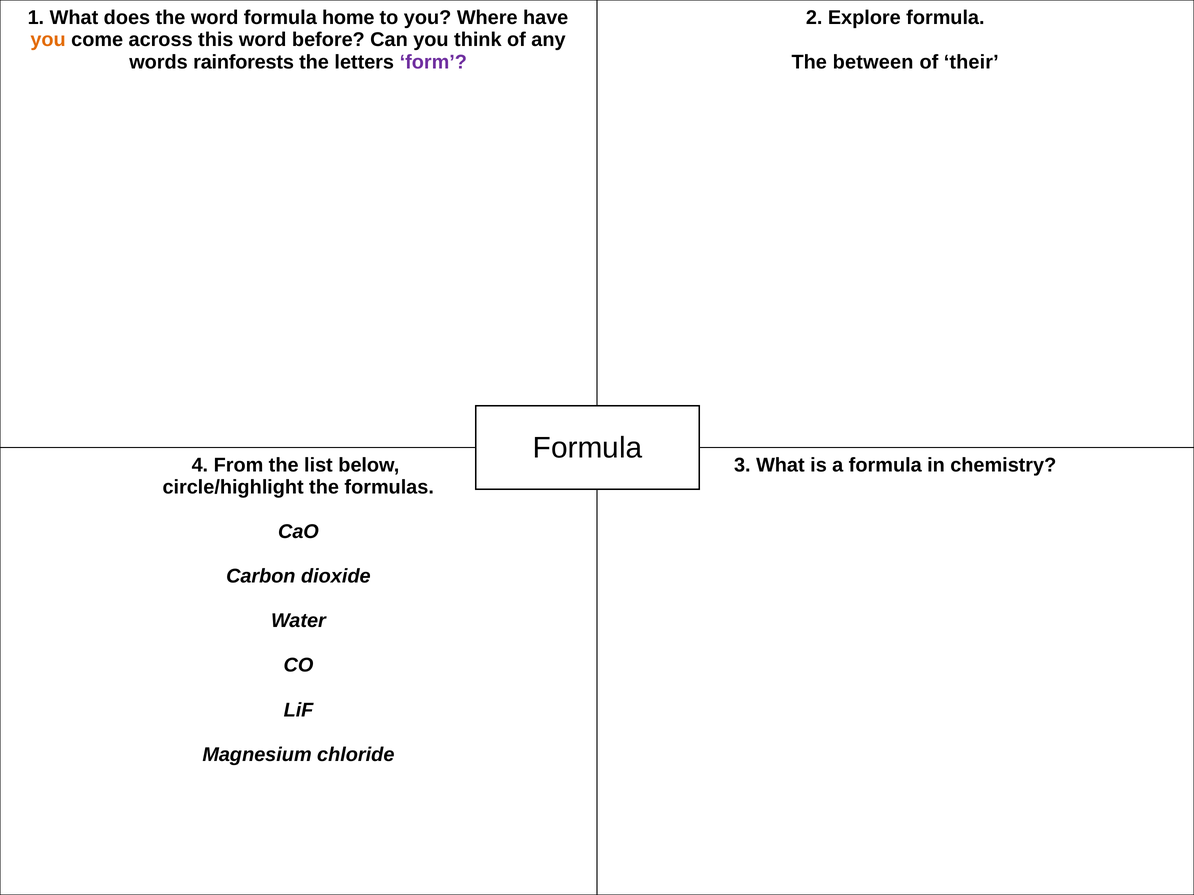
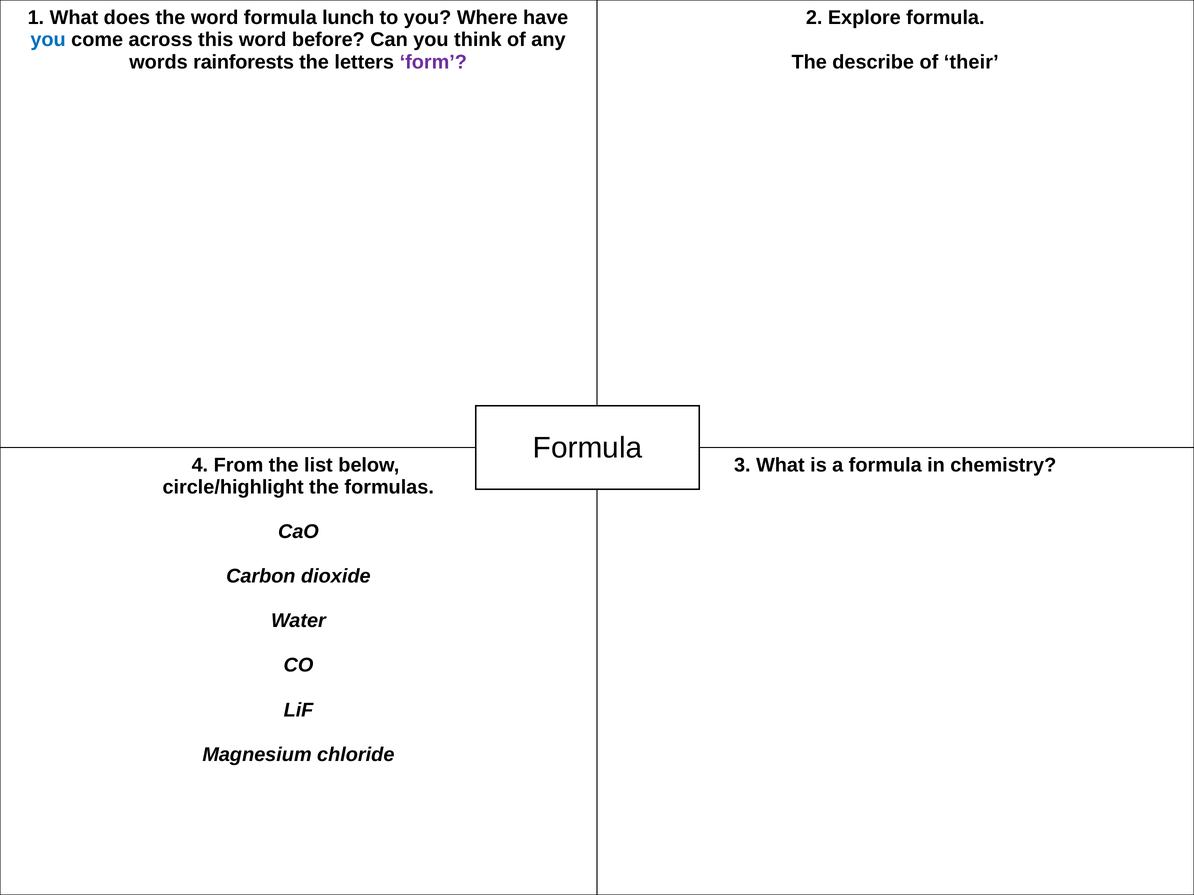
home: home -> lunch (348, 18)
you colour: orange -> blue (48, 40)
between: between -> describe (873, 62)
